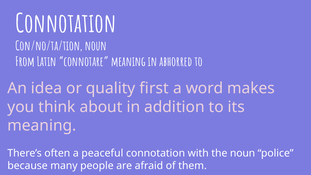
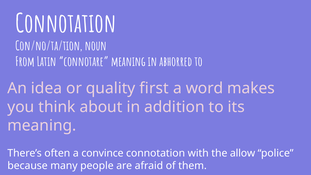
peaceful: peaceful -> convince (102, 153)
the noun: noun -> allow (243, 153)
